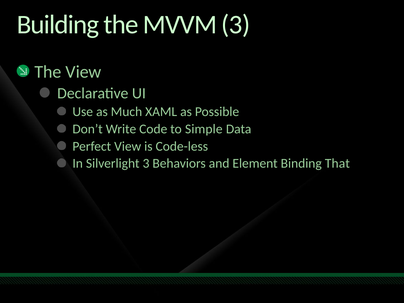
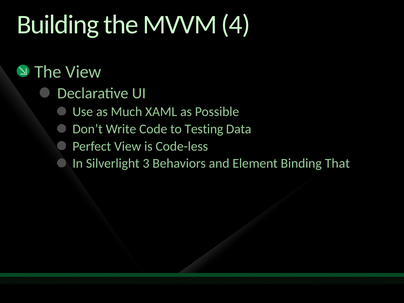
MVVM 3: 3 -> 4 (236, 25)
Simple: Simple -> Testing (204, 129)
